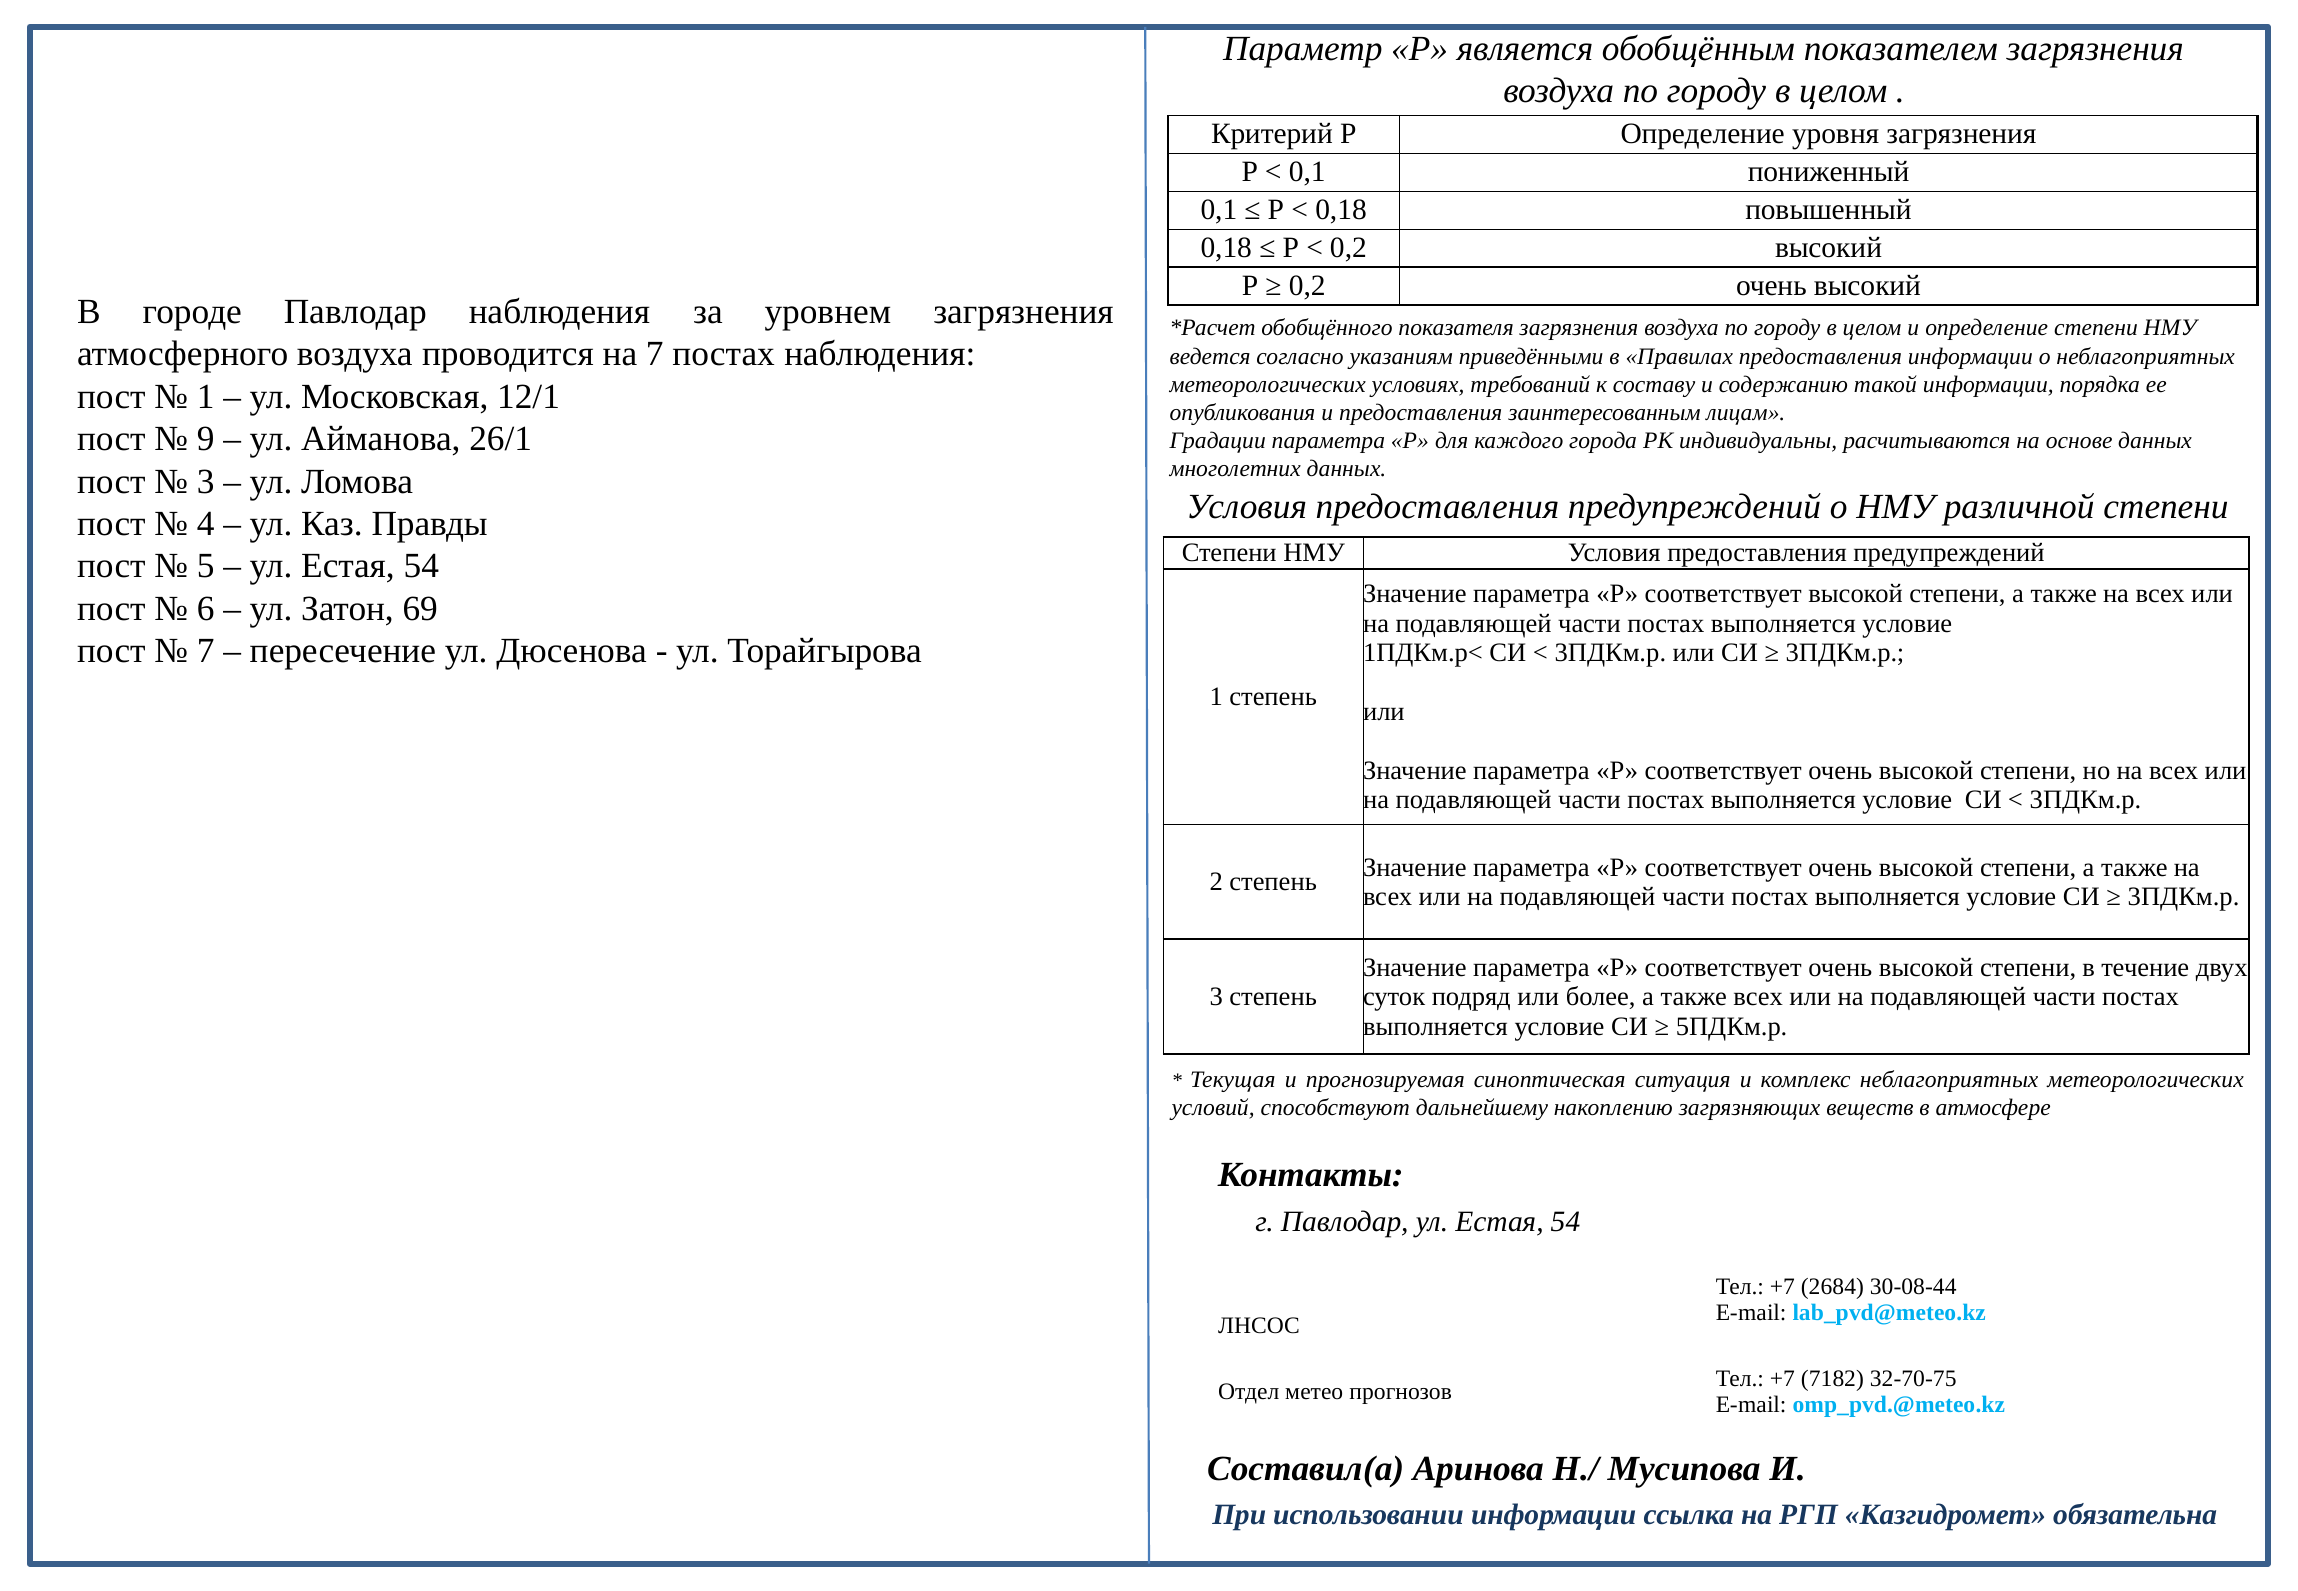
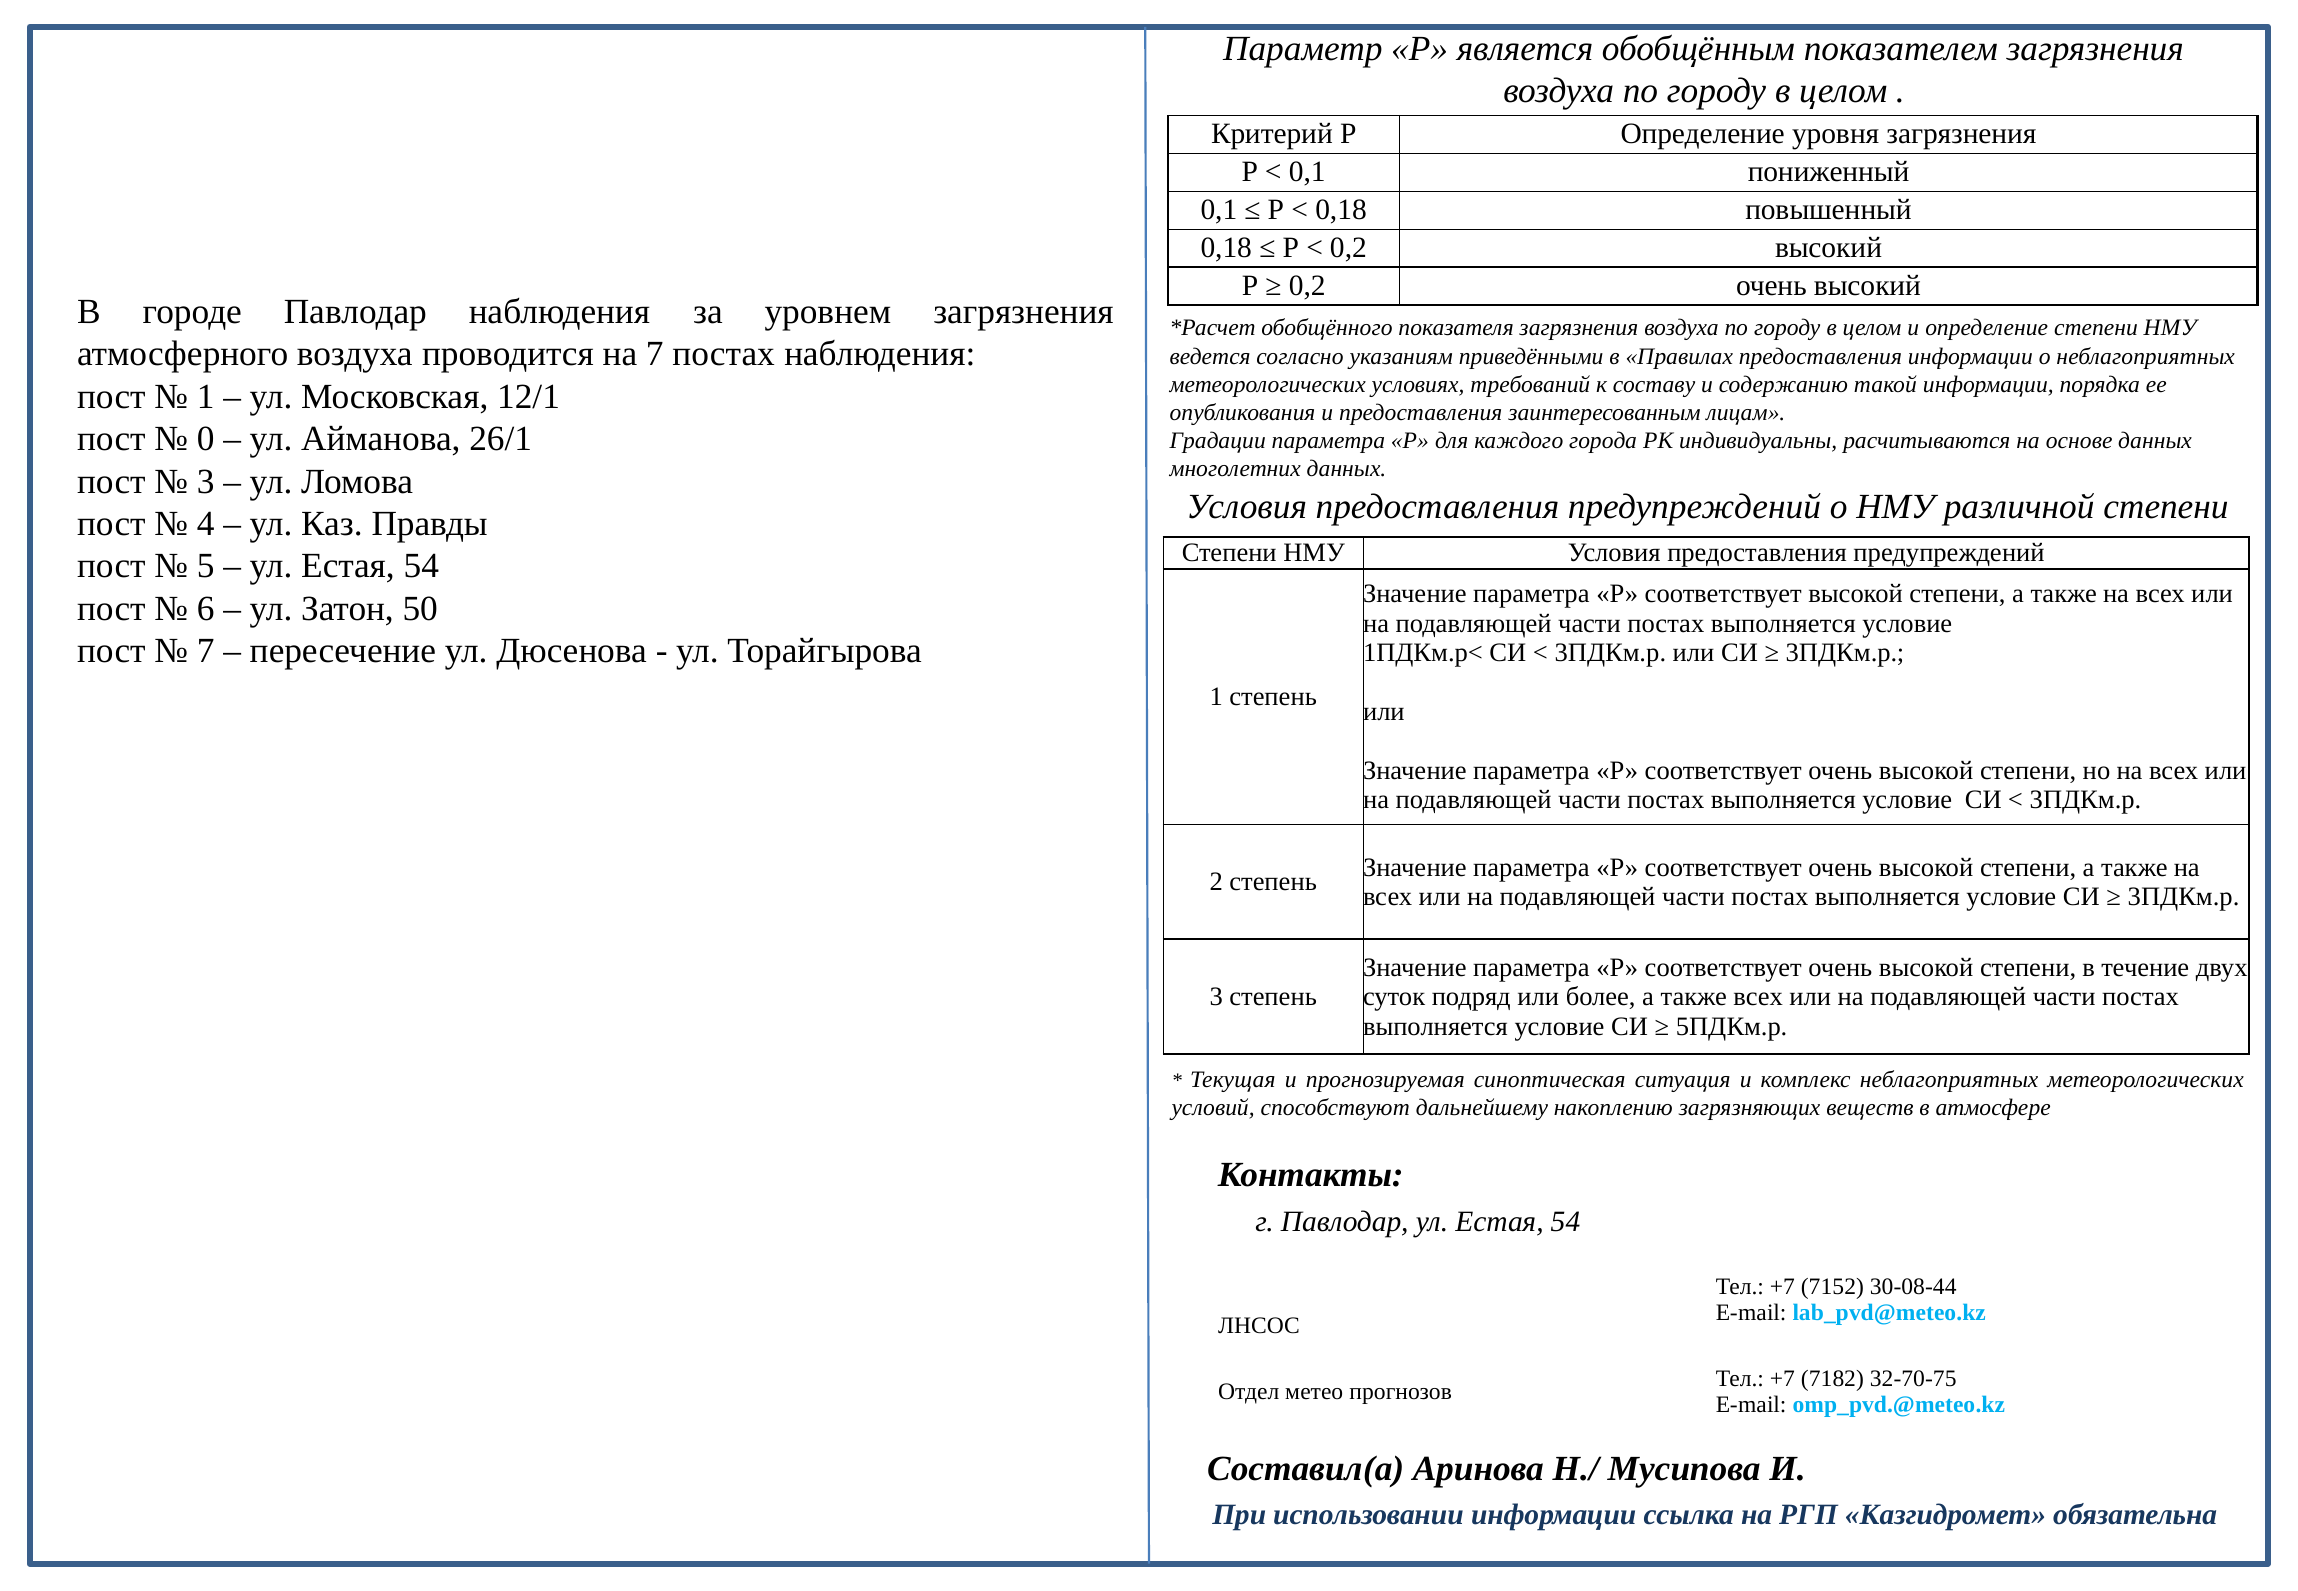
9: 9 -> 0 (206, 439)
69: 69 -> 50 (420, 609)
2684: 2684 -> 7152 (1832, 1286)
